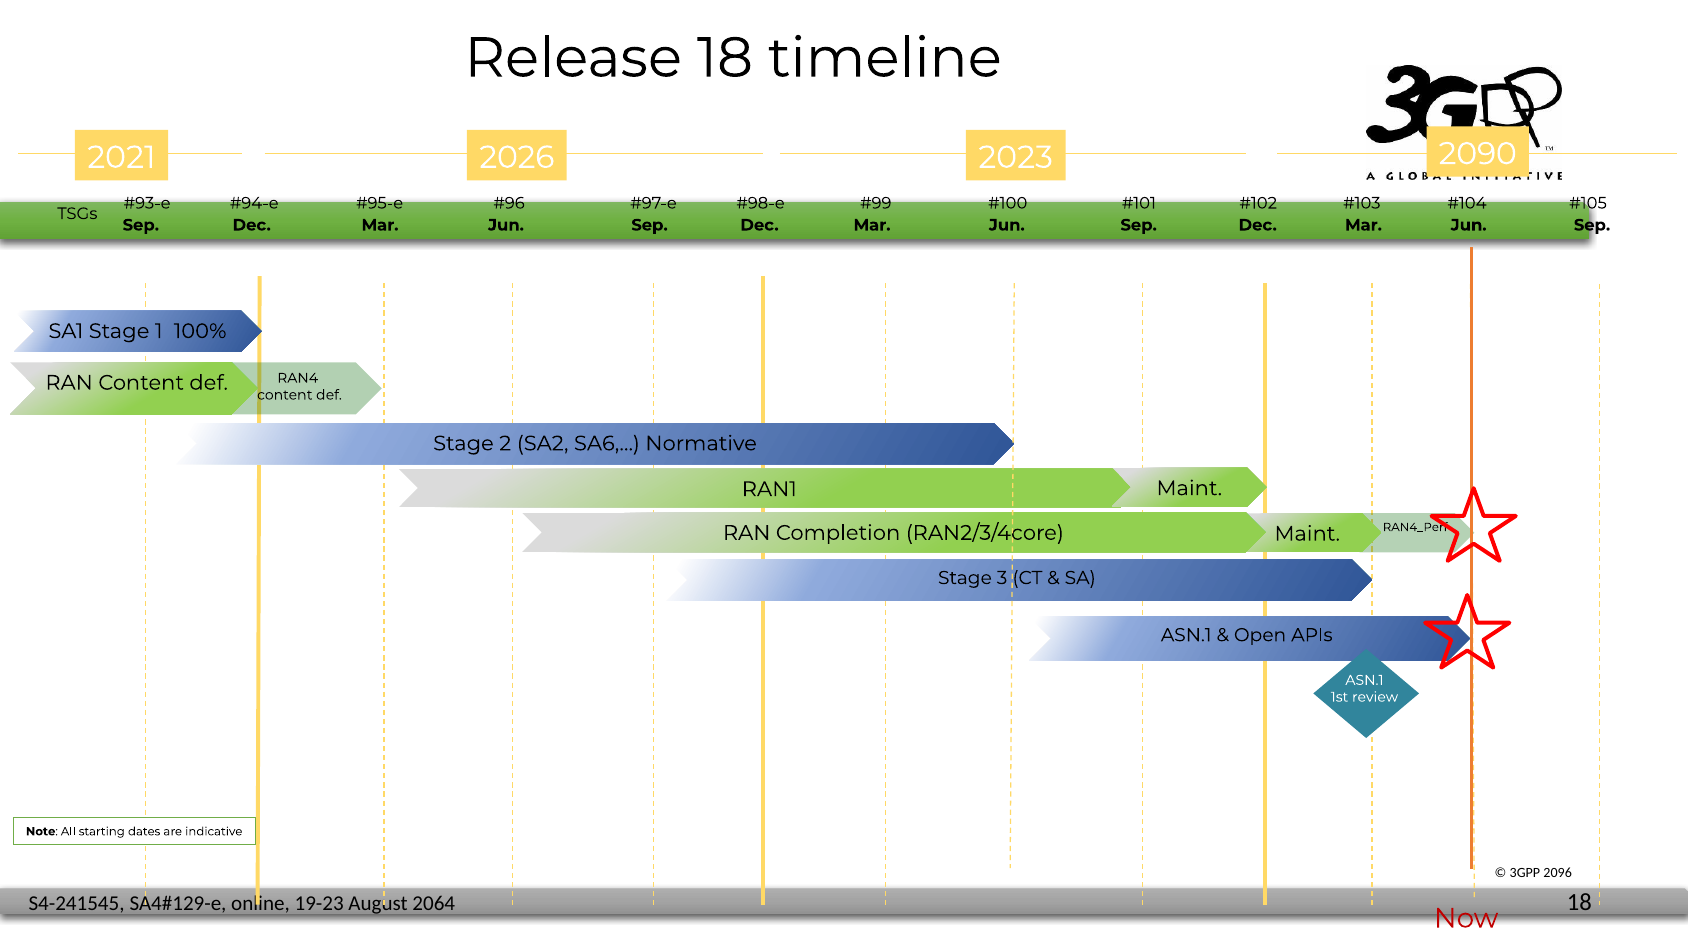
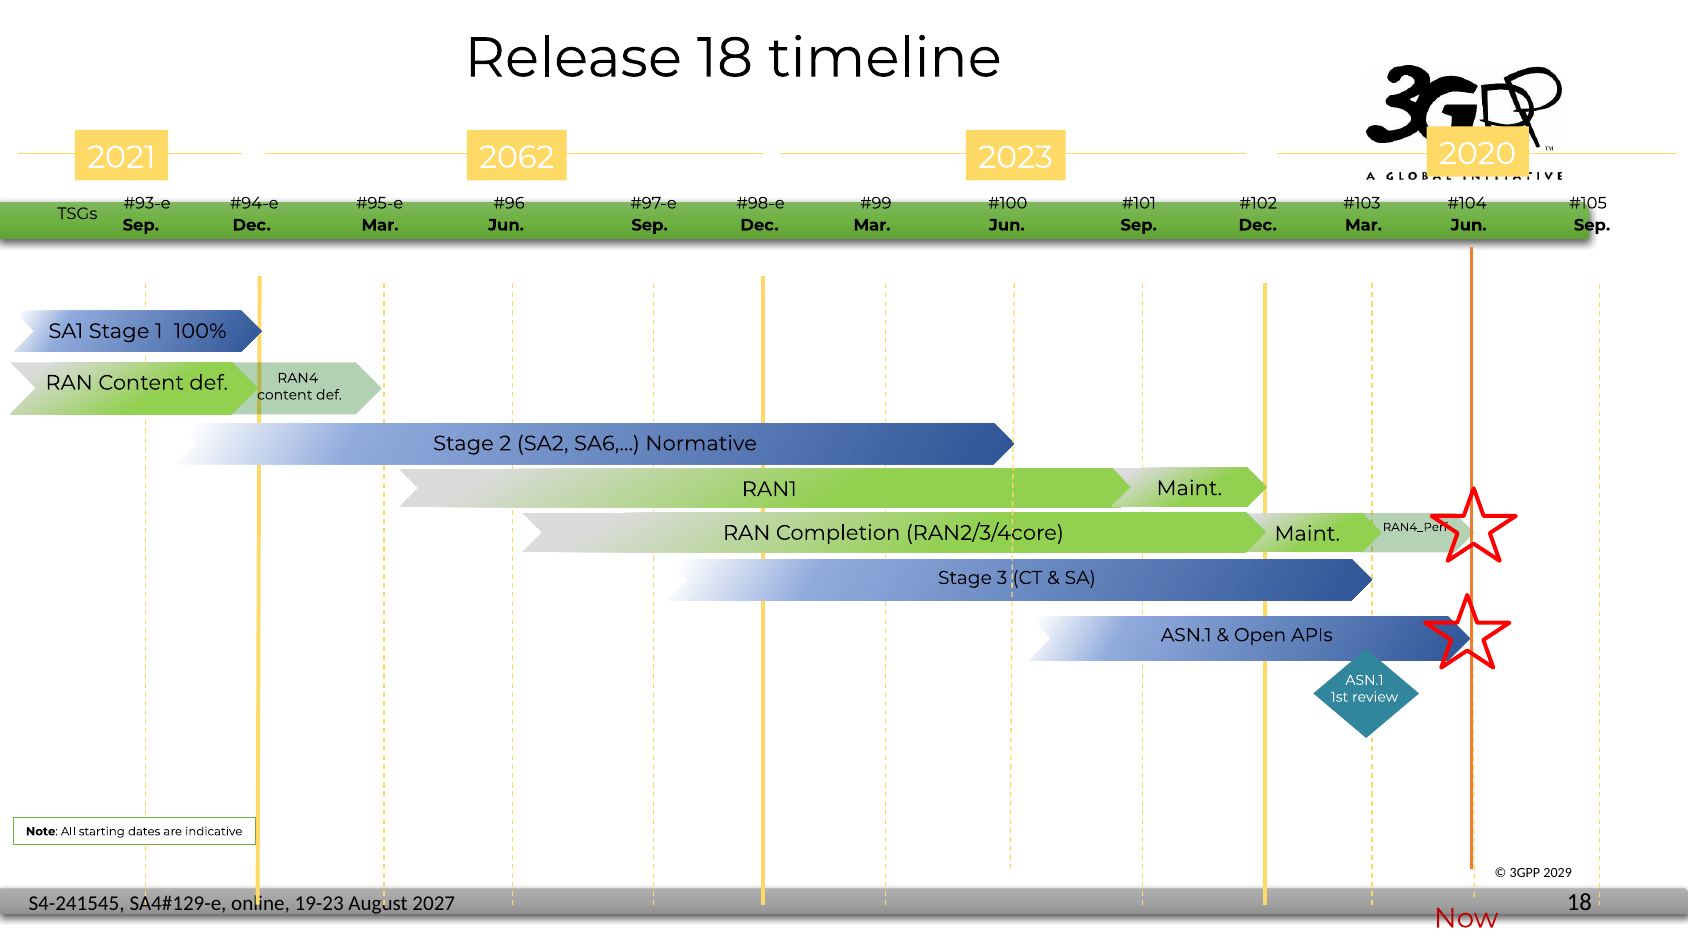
2090: 2090 -> 2020 (1478, 154)
2026: 2026 -> 2062 (517, 157)
2096: 2096 -> 2029 (1558, 872)
2064: 2064 -> 2027 (434, 903)
